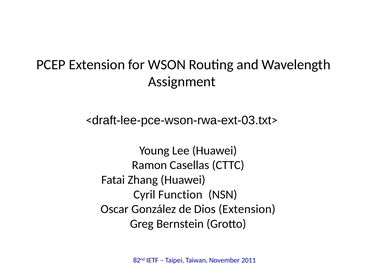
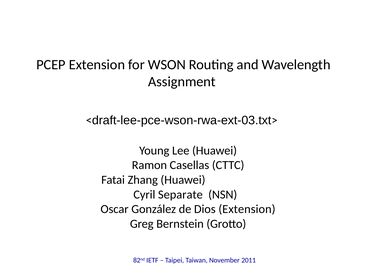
Function: Function -> Separate (180, 195)
